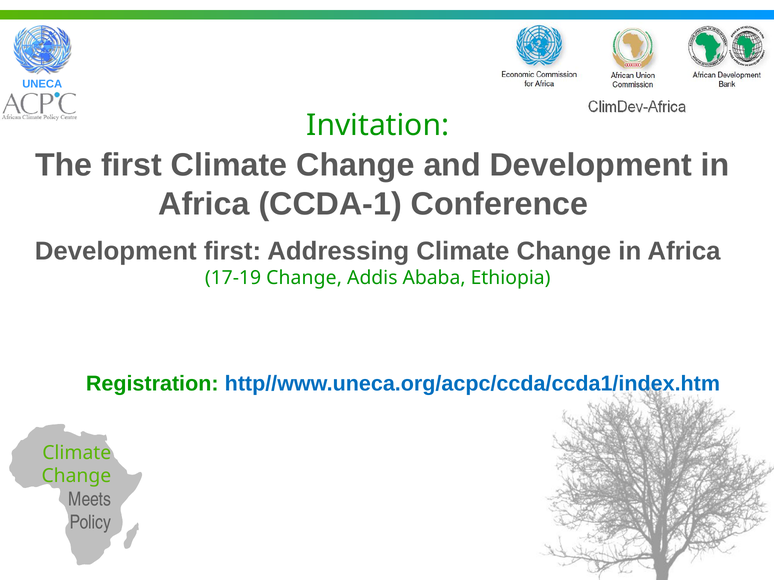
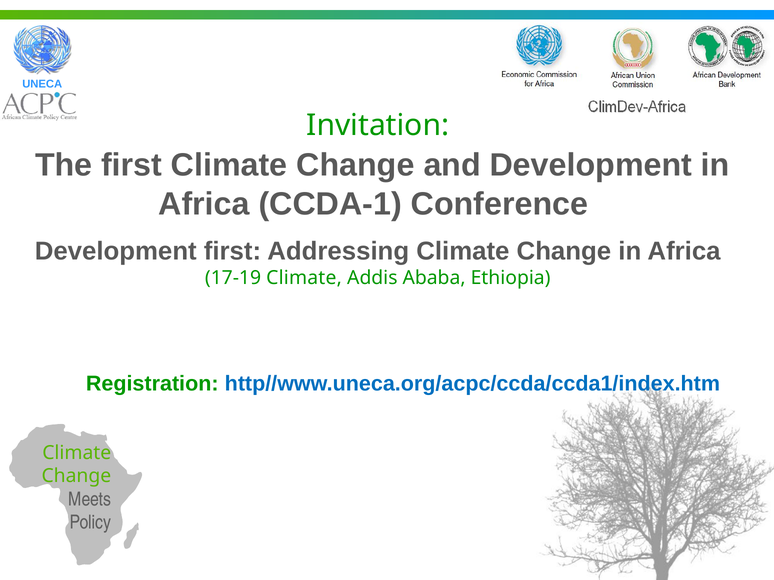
17-19 Change: Change -> Climate (304, 278)
